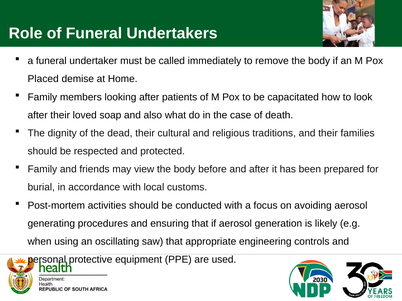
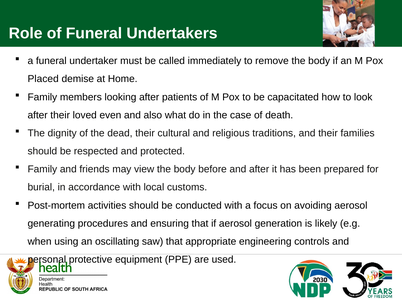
soap: soap -> even (110, 115)
